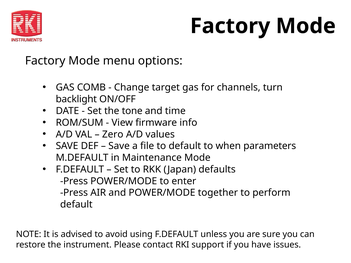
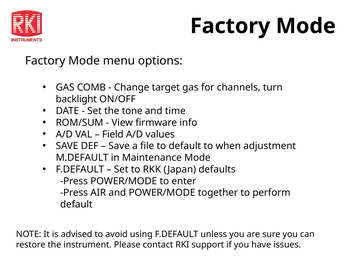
Zero: Zero -> Field (113, 134)
parameters: parameters -> adjustment (270, 146)
